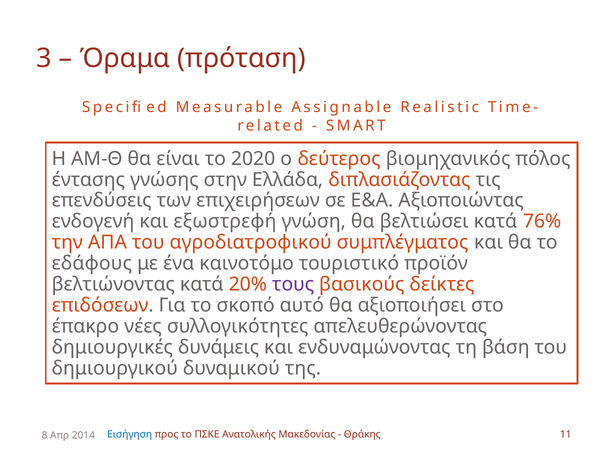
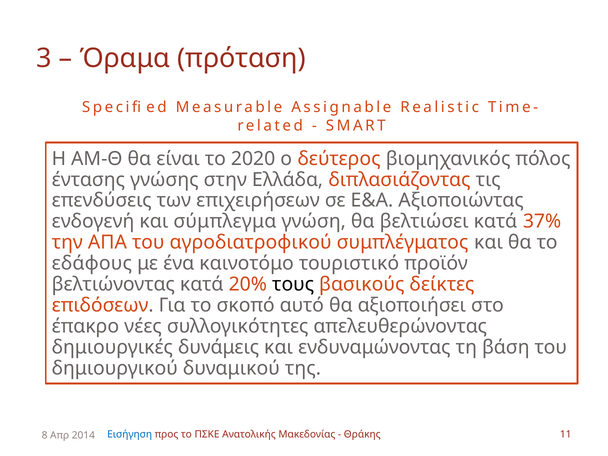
εξωστρεφή: εξωστρεφή -> σύμπλεγμα (225, 222)
76%: 76% -> 37% (542, 222)
τους colour: purple -> black (293, 284)
